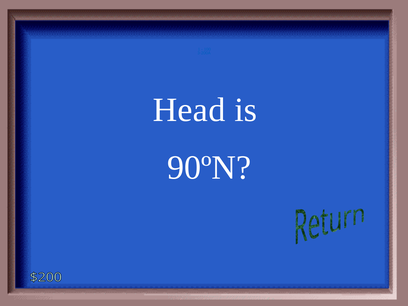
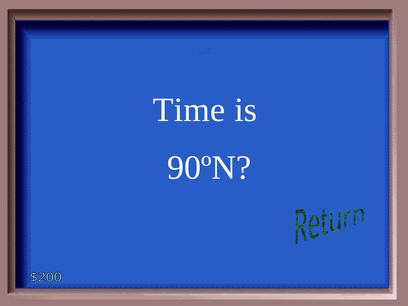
Head: Head -> Time (189, 110)
